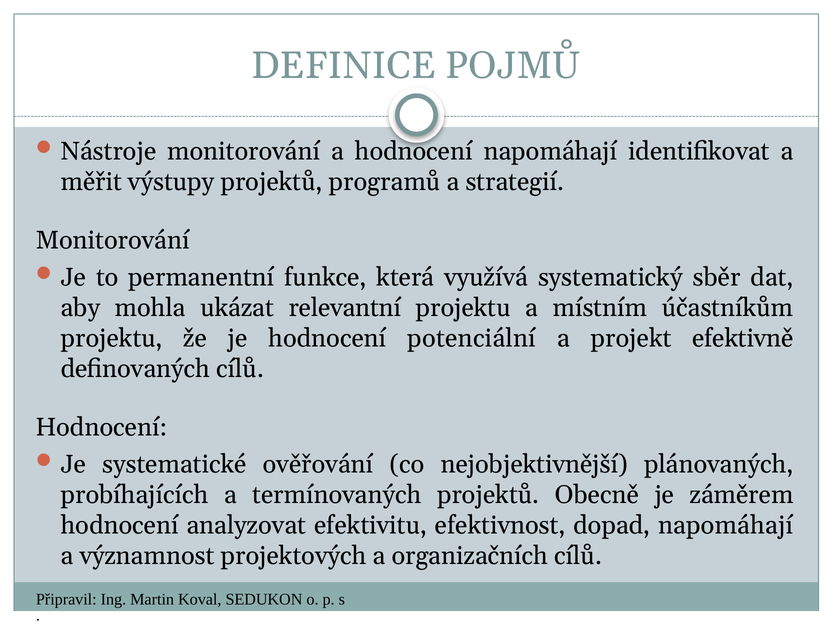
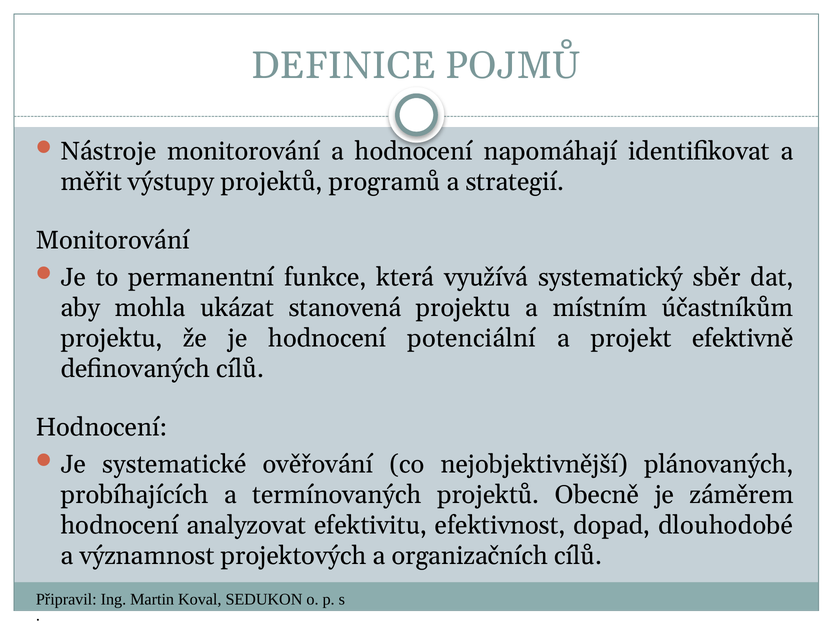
relevantní: relevantní -> stanovená (345, 308)
dopad napomáhají: napomáhají -> dlouhodobé (726, 525)
